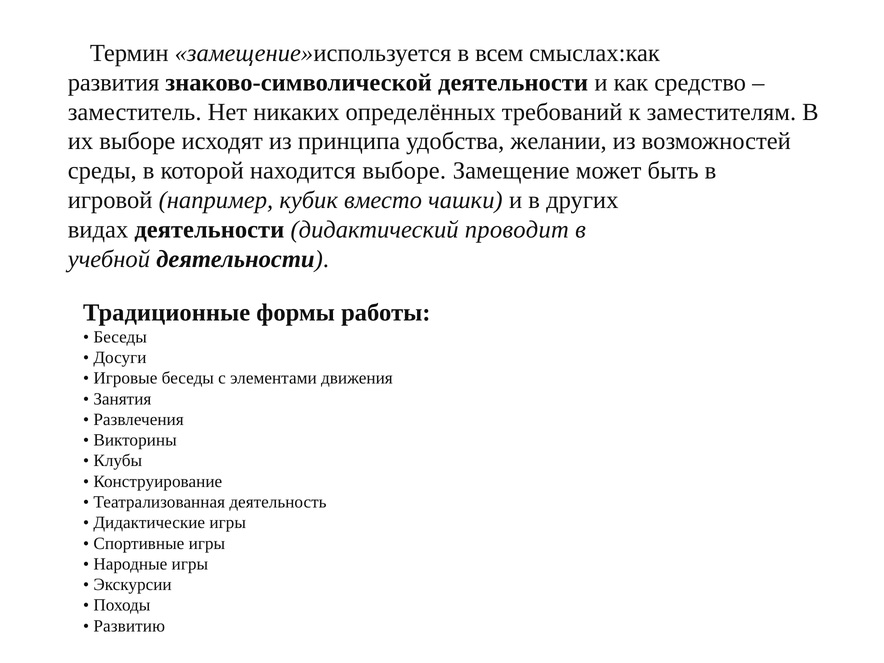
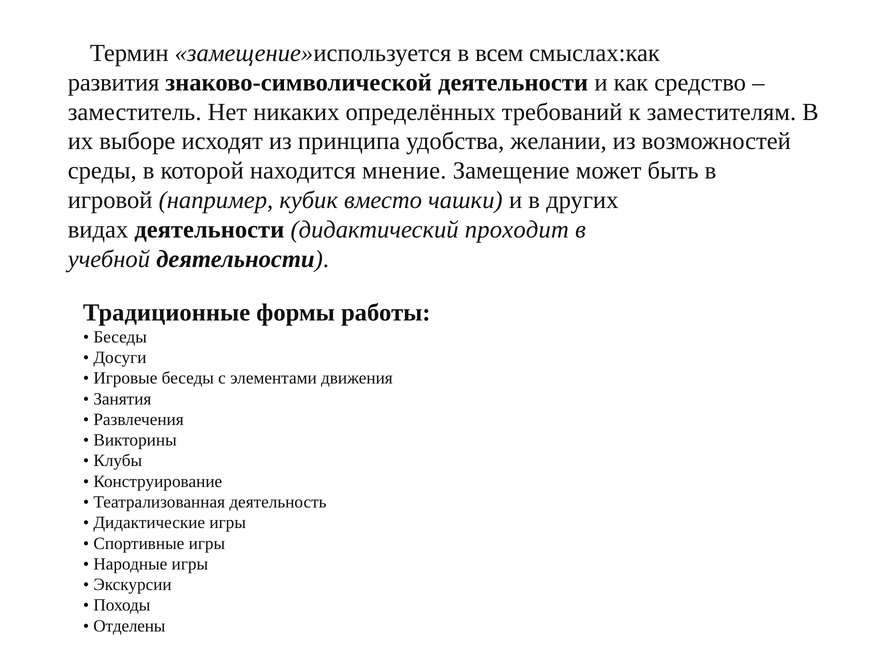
находится выборе: выборе -> мнение (404, 171)
проводит: проводит -> проходит (517, 230)
Развитию: Развитию -> Отделены (129, 626)
